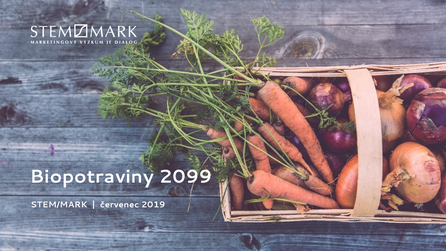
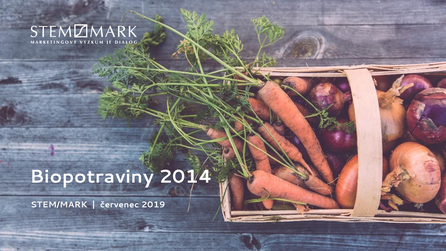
2099: 2099 -> 2014 (186, 177)
